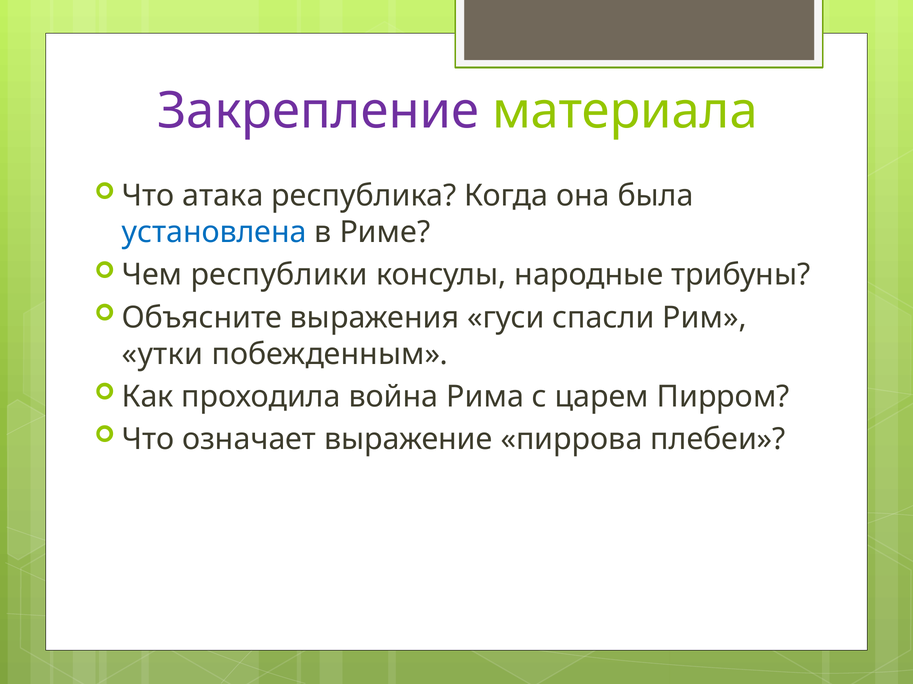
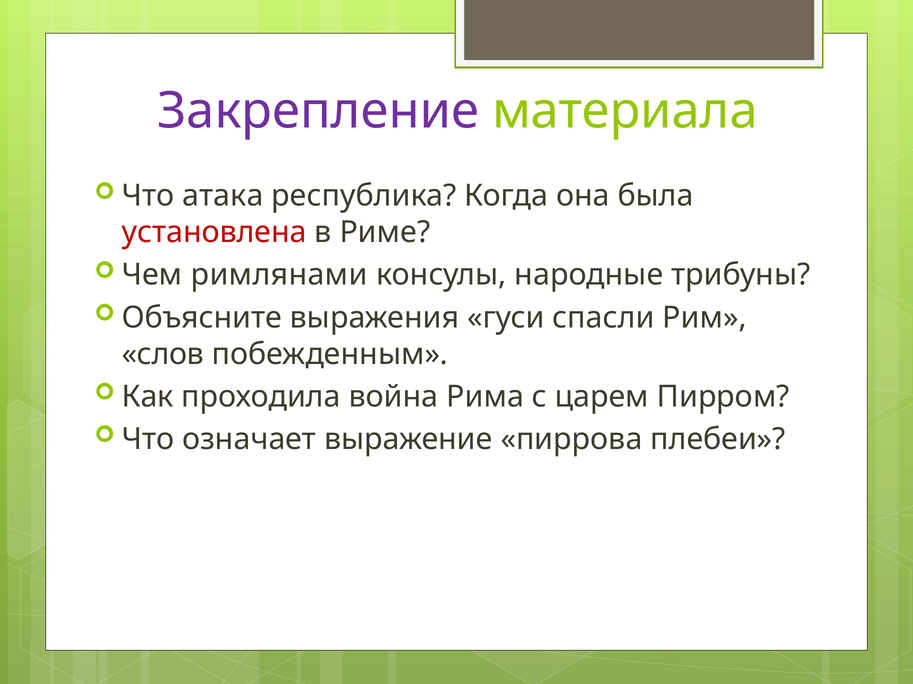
установлена colour: blue -> red (214, 233)
республики: республики -> римлянами (279, 275)
утки: утки -> слов (163, 354)
